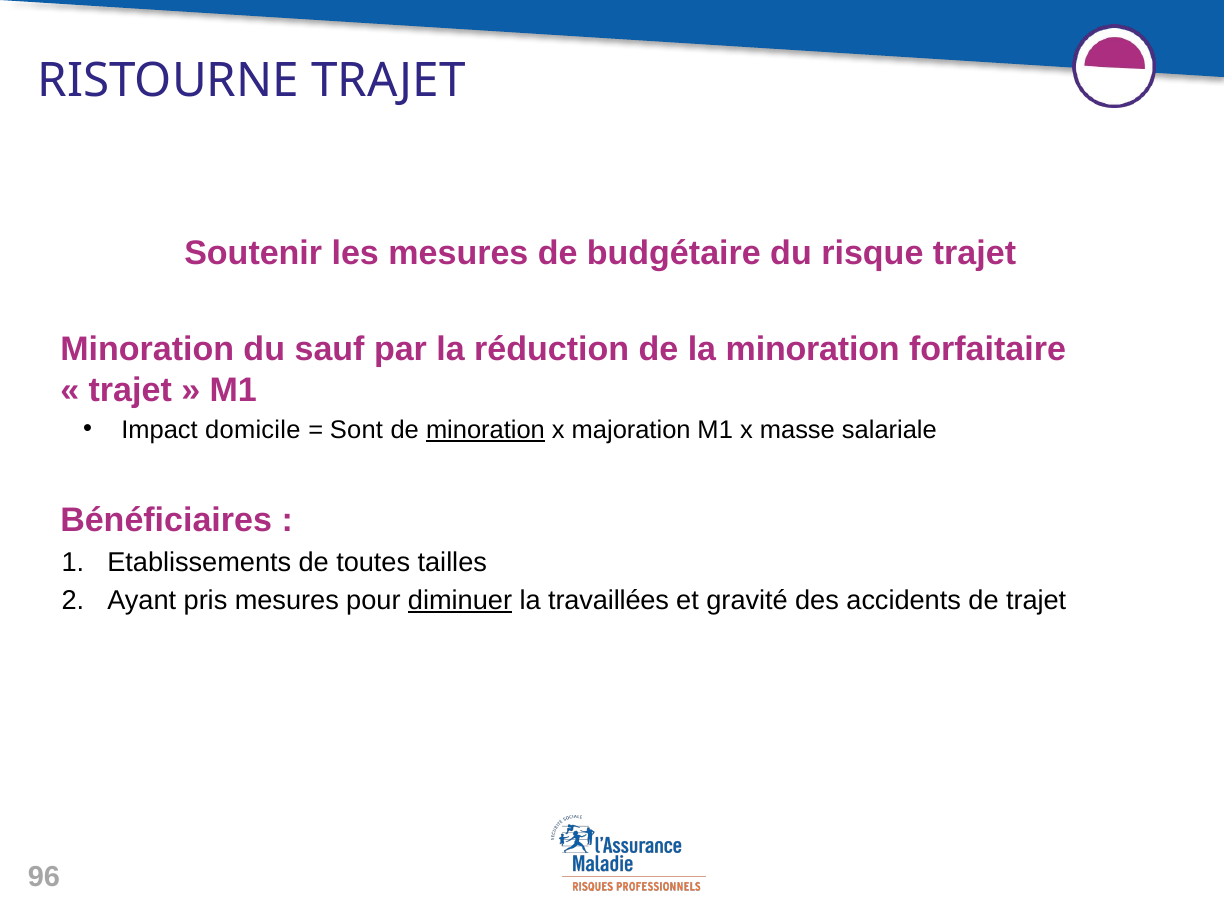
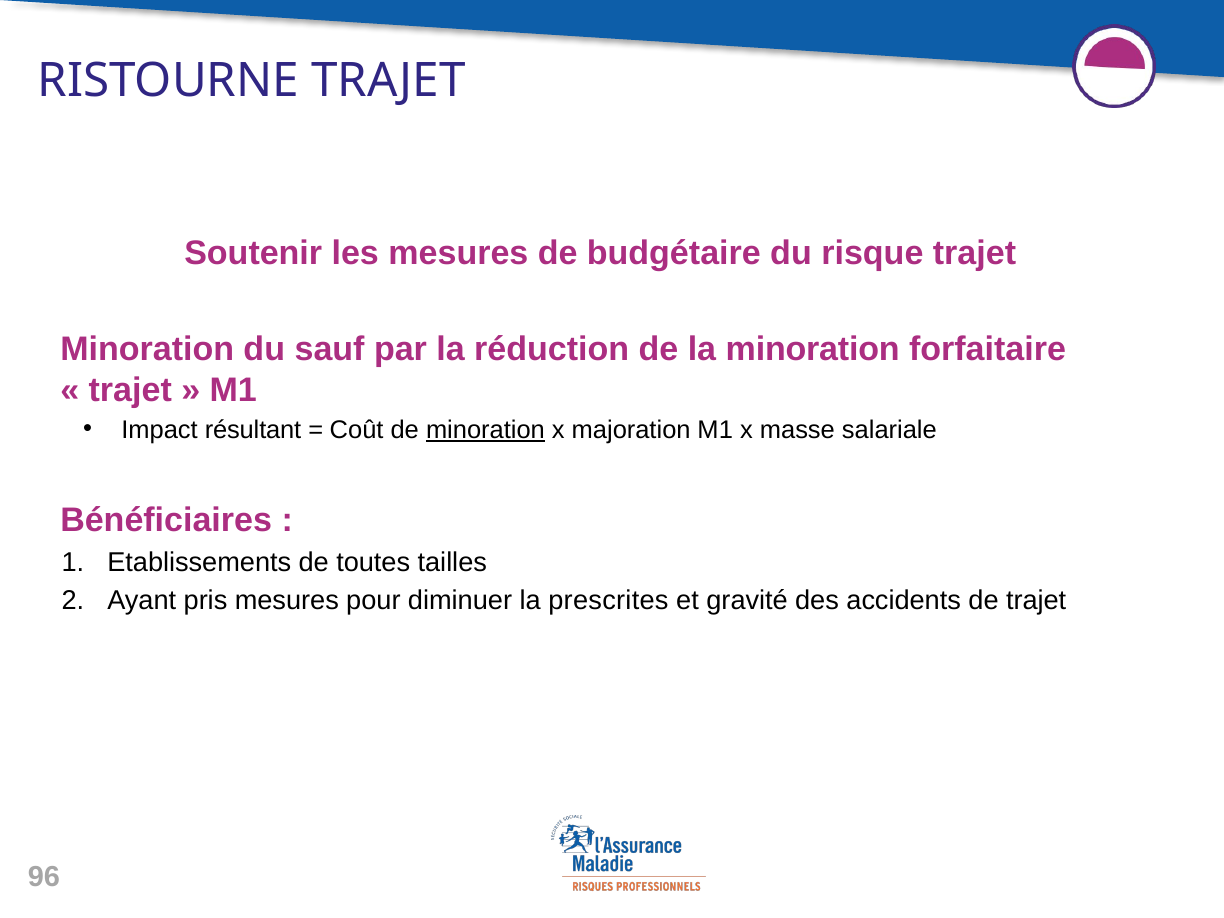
domicile: domicile -> résultant (253, 430)
Sont: Sont -> Coût (357, 430)
diminuer underline: present -> none (460, 600)
travaillées: travaillées -> prescrites (608, 600)
